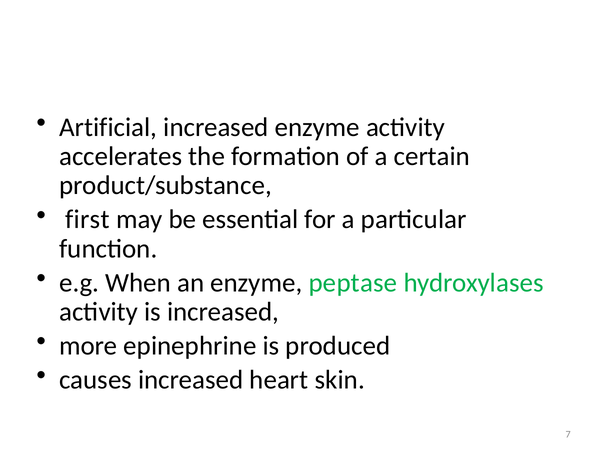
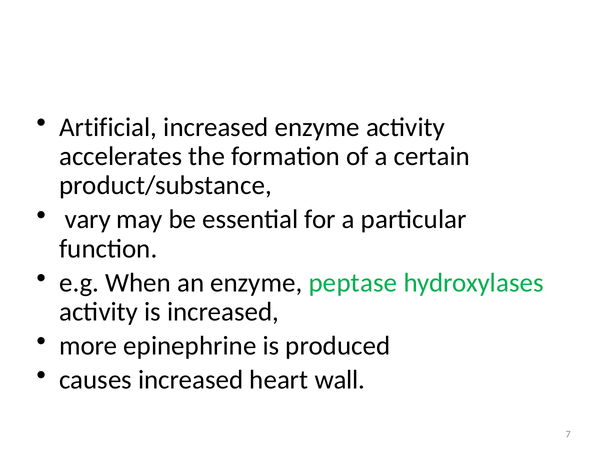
first: first -> vary (88, 220)
skin: skin -> wall (340, 380)
